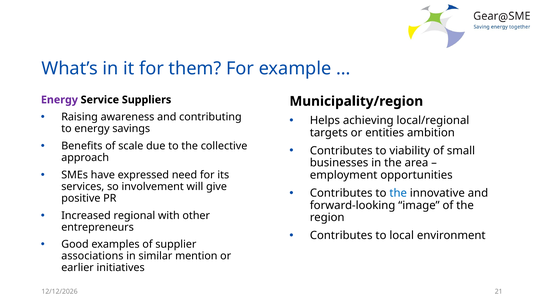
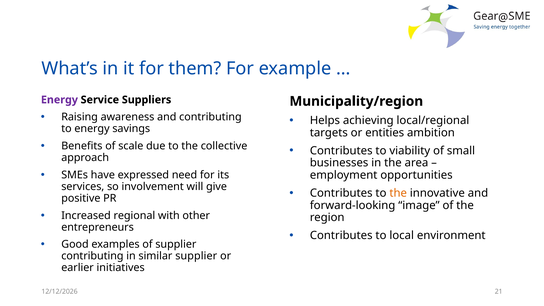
the colour: blue -> orange (398, 193)
associations: associations -> contributing (92, 256)
similar mention: mention -> supplier (196, 256)
